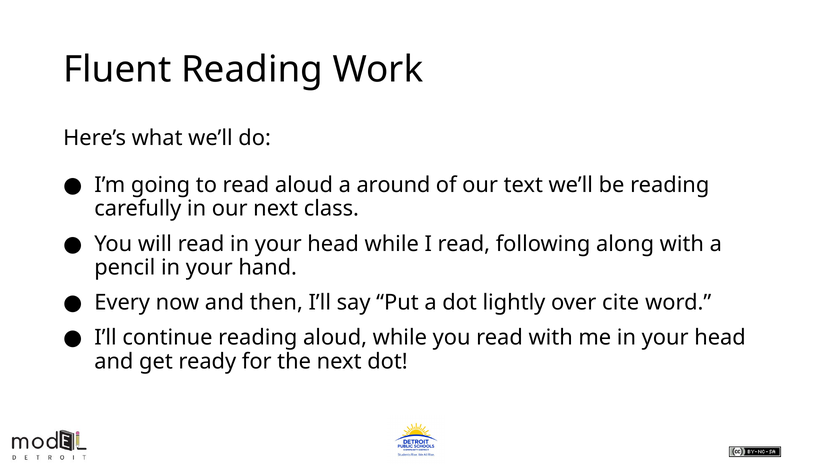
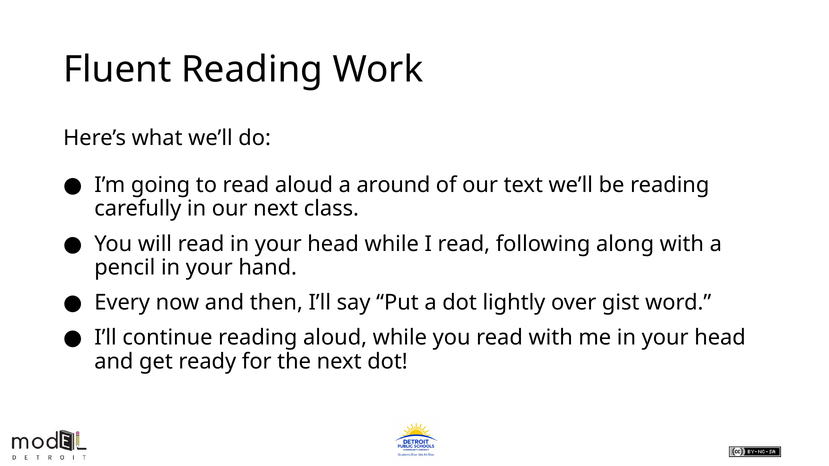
cite: cite -> gist (621, 303)
